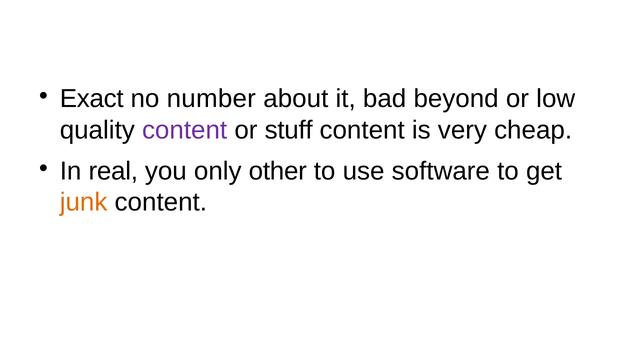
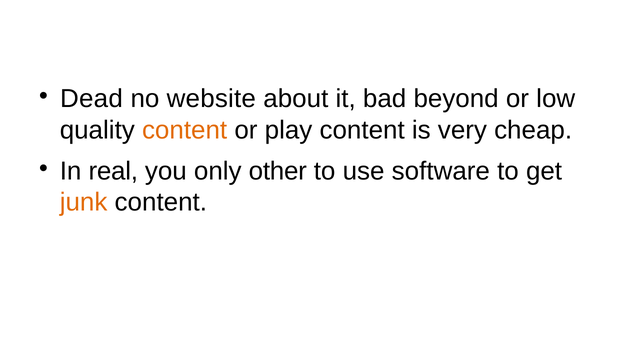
Exact: Exact -> Dead (91, 99)
number: number -> website (211, 99)
content colour: purple -> orange (185, 130)
stuff: stuff -> play (289, 130)
